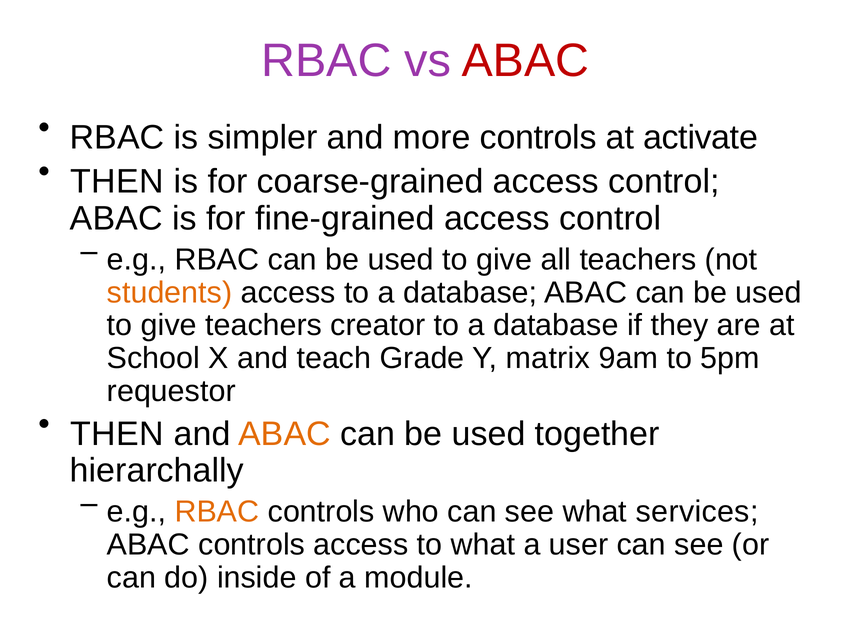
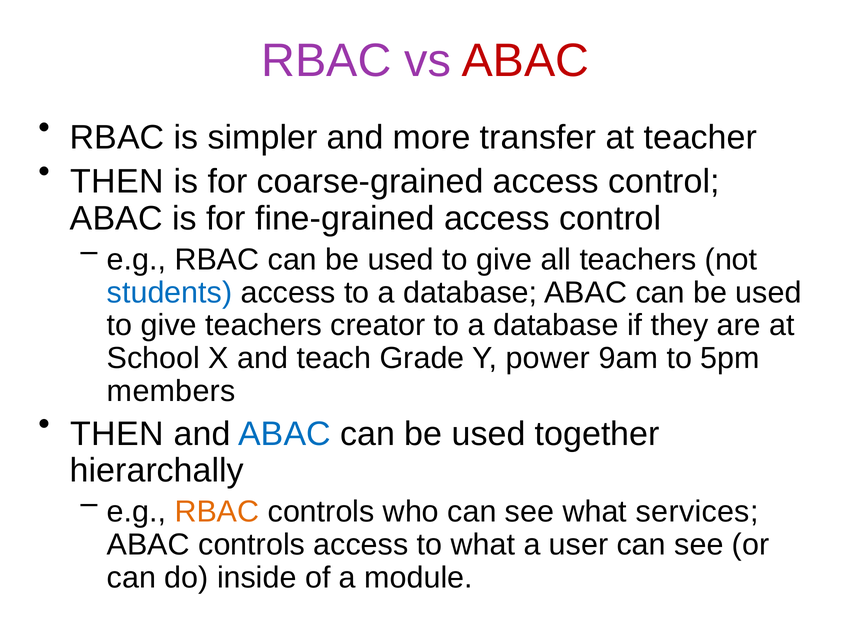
more controls: controls -> transfer (538, 137)
activate: activate -> teacher (700, 137)
students colour: orange -> blue (170, 292)
matrix: matrix -> power (548, 358)
requestor: requestor -> members (171, 391)
ABAC colour: orange -> blue (284, 434)
